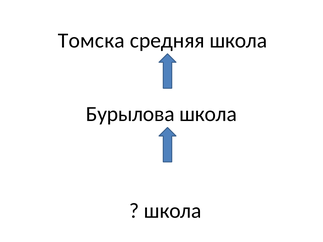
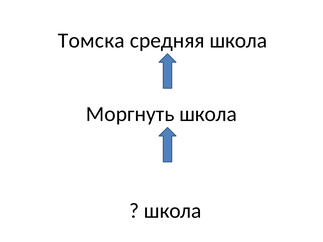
Бурылова: Бурылова -> Моргнуть (130, 114)
